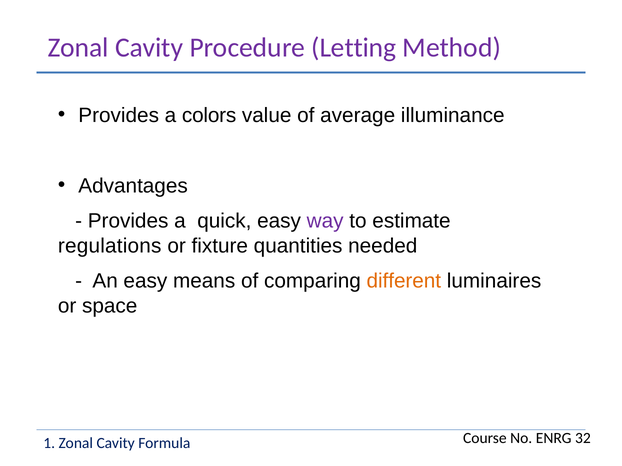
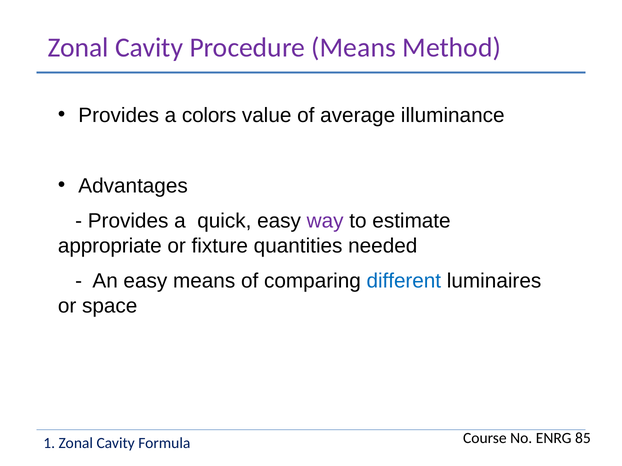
Procedure Letting: Letting -> Means (354, 47)
regulations: regulations -> appropriate (110, 246)
different colour: orange -> blue (404, 281)
32: 32 -> 85 (583, 438)
